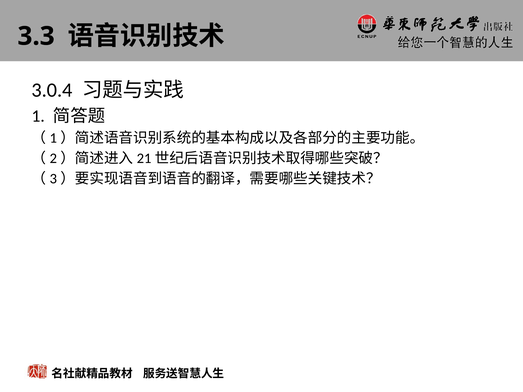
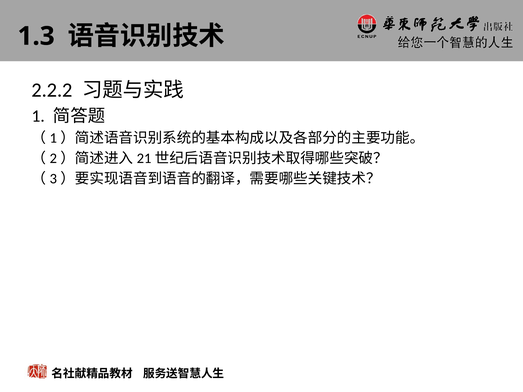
3.3: 3.3 -> 1.3 (36, 36)
3.0.4: 3.0.4 -> 2.2.2 (52, 90)
